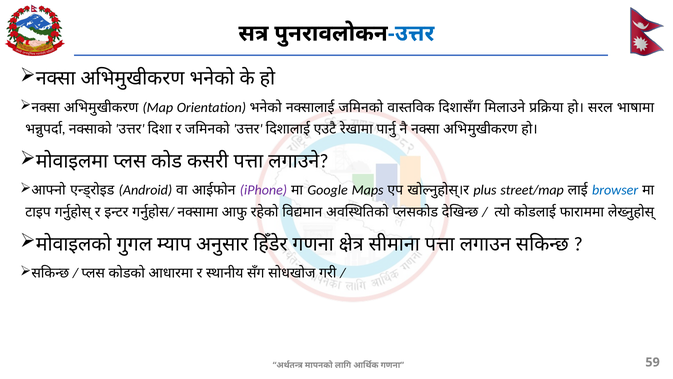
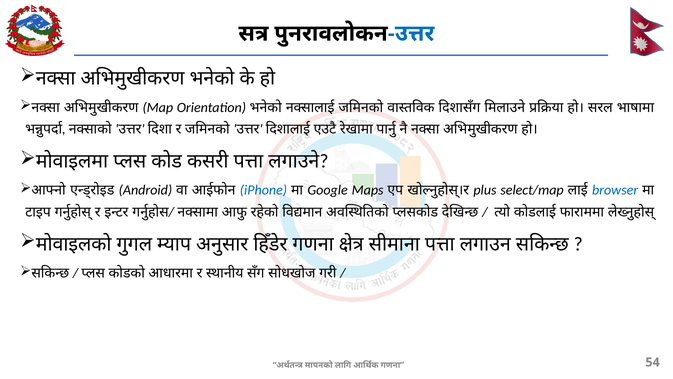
iPhone colour: purple -> blue (263, 190)
street/map: street/map -> select/map (532, 190)
59: 59 -> 54 (653, 362)
